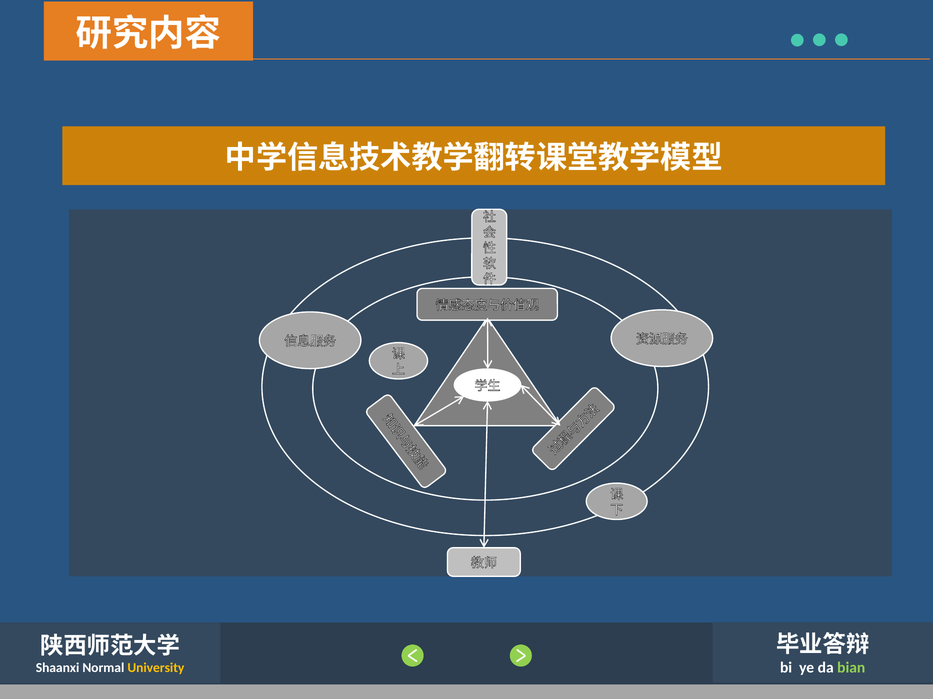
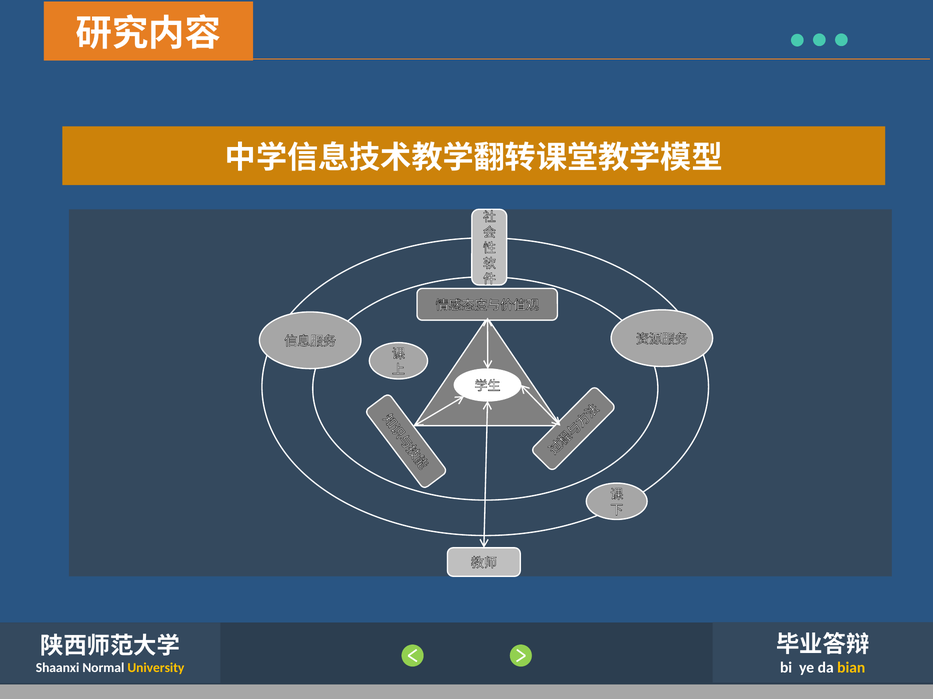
bian colour: light green -> yellow (851, 668)
